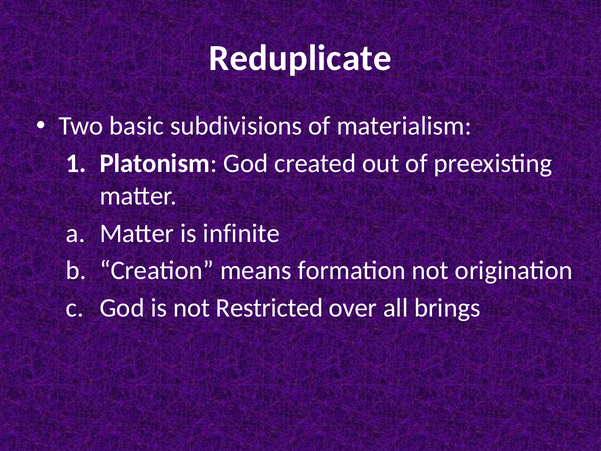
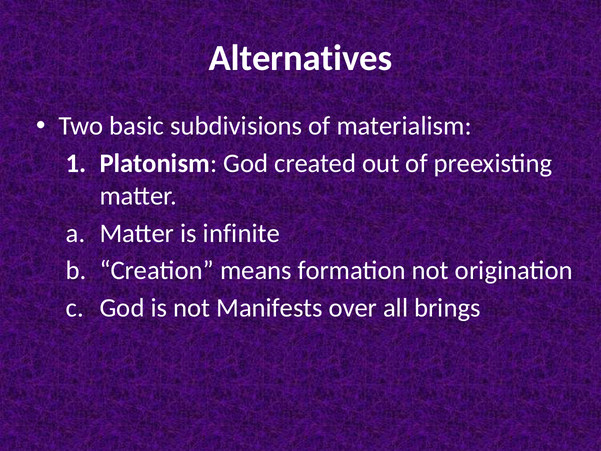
Reduplicate: Reduplicate -> Alternatives (300, 58)
Restricted: Restricted -> Manifests (270, 308)
